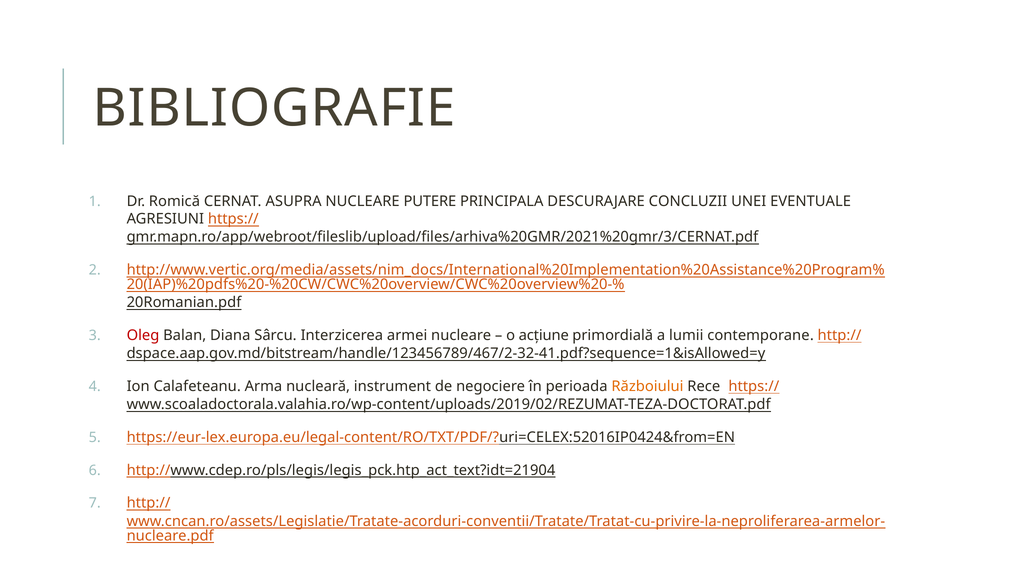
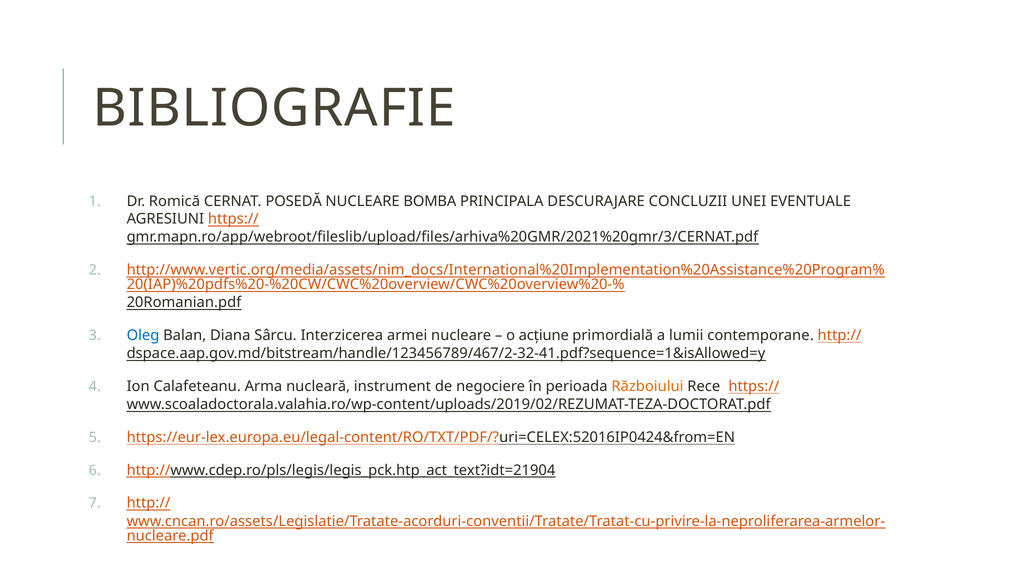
ASUPRA: ASUPRA -> POSEDĂ (294, 201)
PUTERE: PUTERE -> BOMBA (430, 201)
Oleg colour: red -> blue (143, 335)
